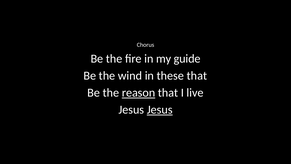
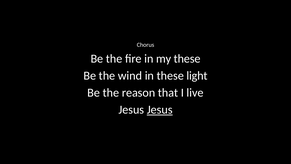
my guide: guide -> these (187, 59)
these that: that -> light (197, 76)
reason underline: present -> none (139, 93)
